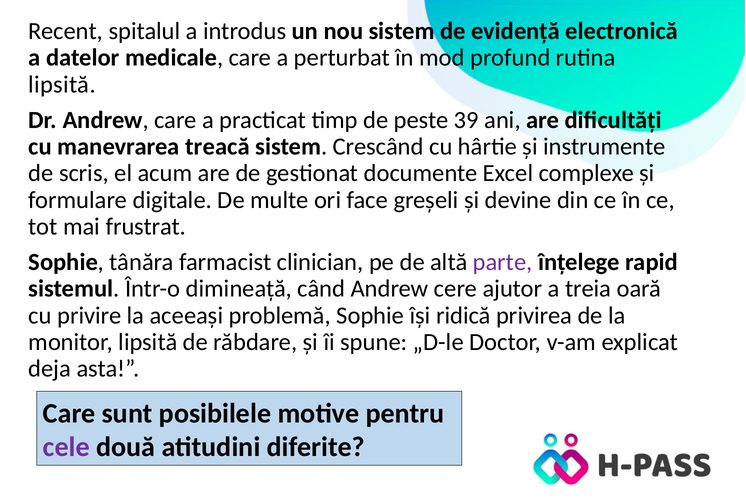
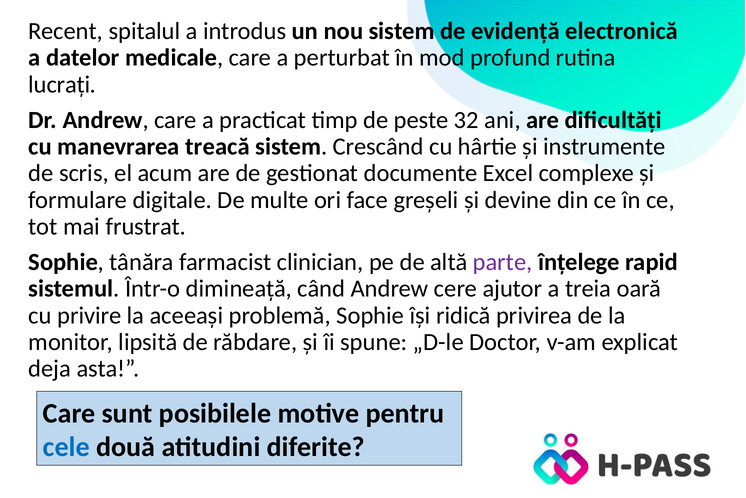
lipsită: lipsită -> lucrați (62, 84)
39: 39 -> 32 (466, 120)
cele colour: purple -> blue (66, 446)
